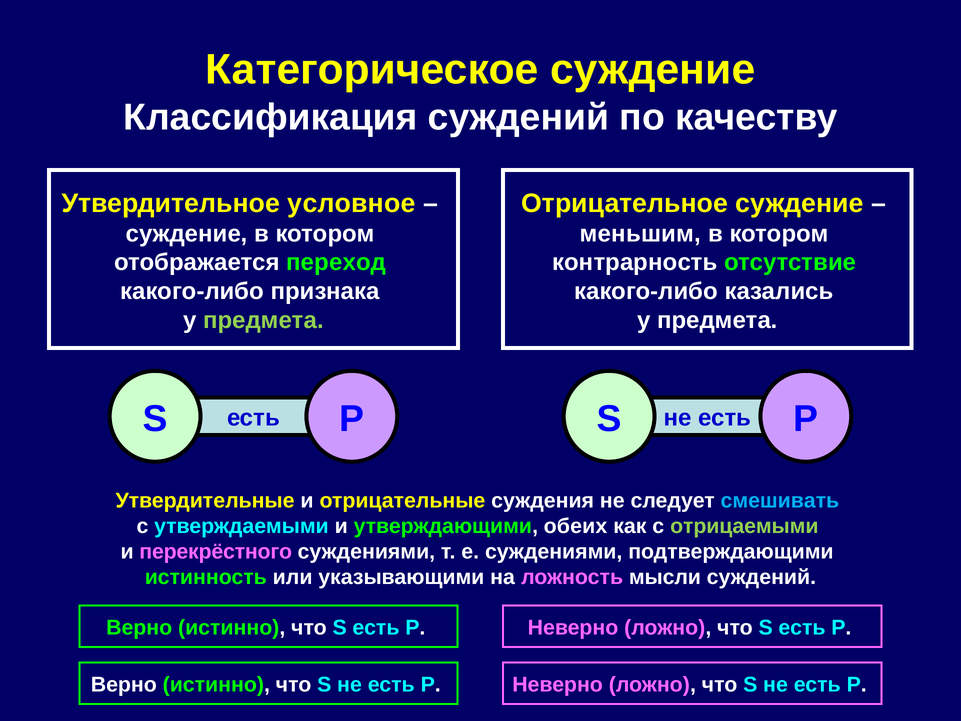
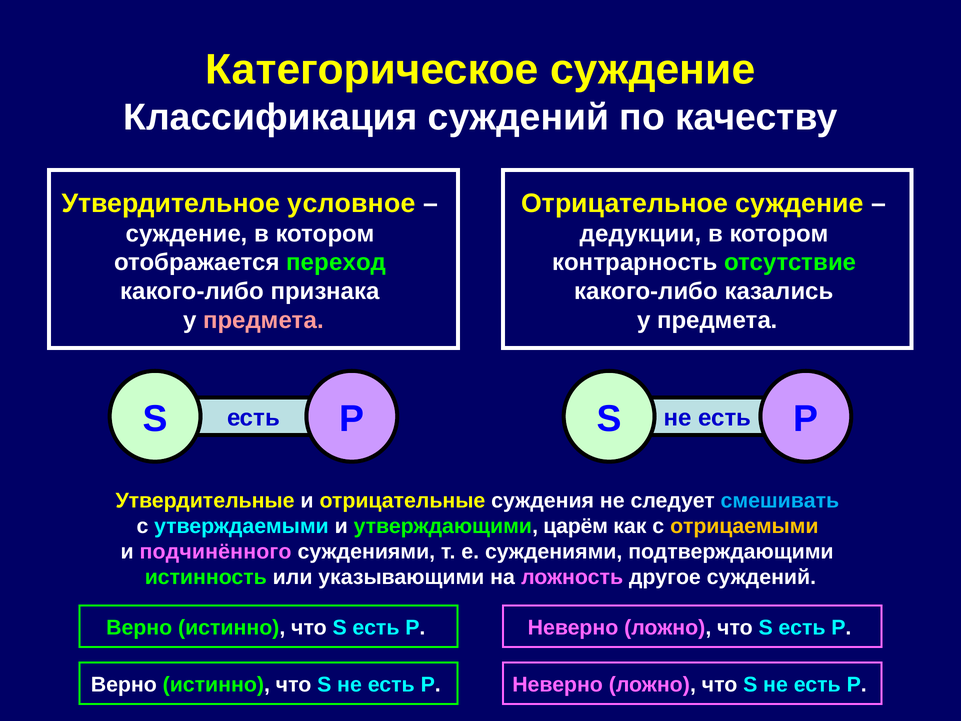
меньшим: меньшим -> дедукции (641, 234)
предмета colour: light green -> pink (264, 320)
обеих: обеих -> царём (576, 526)
отрицаемыми colour: light green -> yellow (744, 526)
перекрёстного: перекрёстного -> подчинённого (216, 552)
мысли: мысли -> другое (665, 577)
